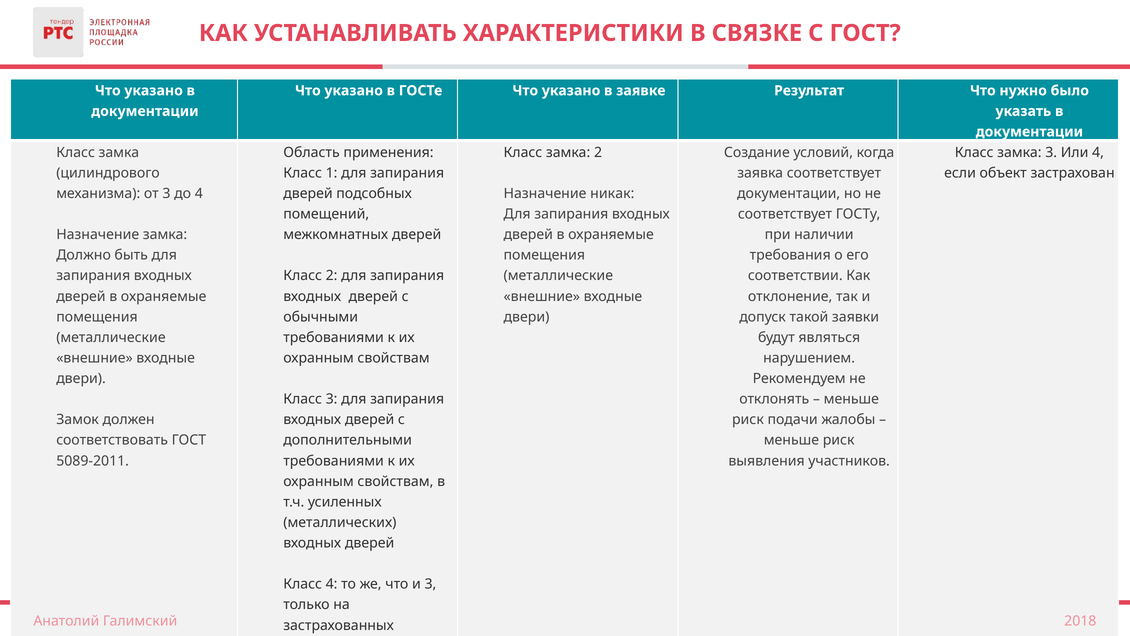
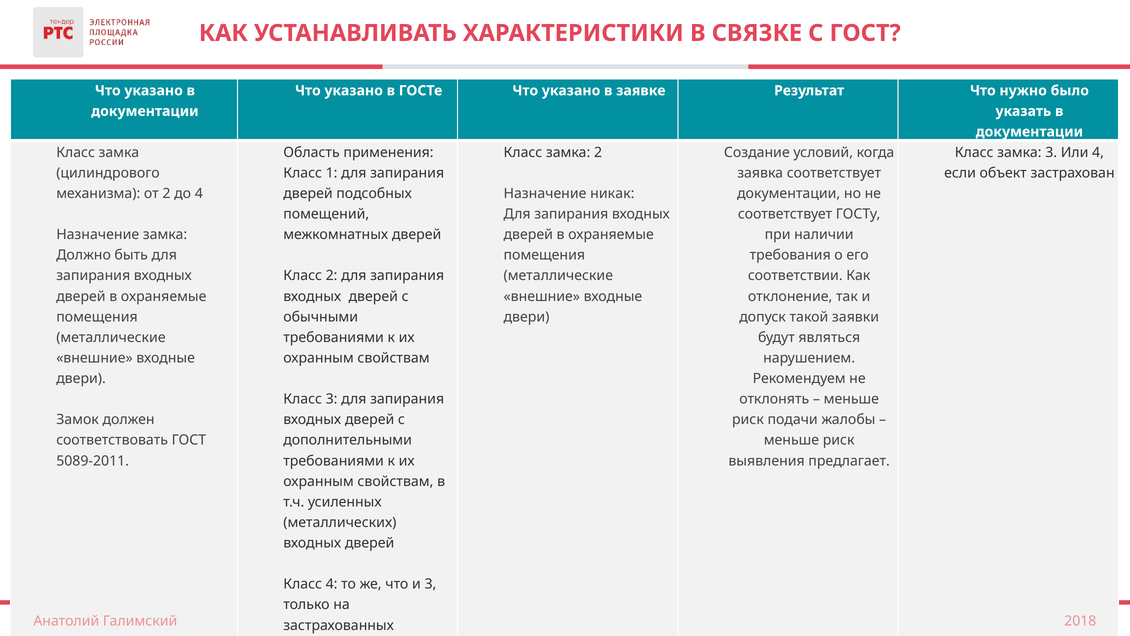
от 3: 3 -> 2 (167, 193)
участников: участников -> предлагает (849, 461)
